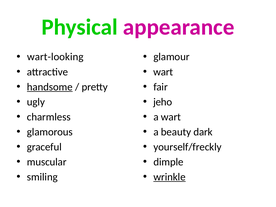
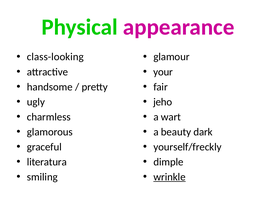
wart-looking: wart-looking -> class-looking (55, 57)
wart: wart -> your (163, 72)
handsome underline: present -> none (50, 87)
muscular: muscular -> literatura (47, 162)
